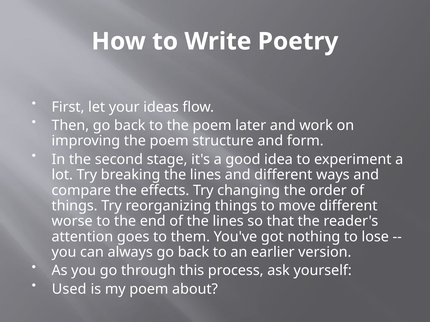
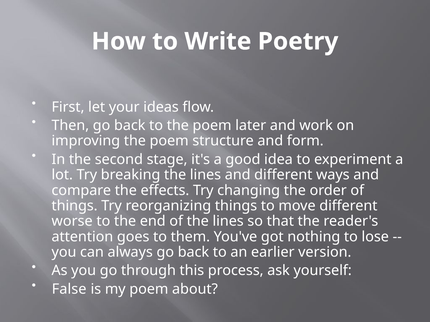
Used: Used -> False (69, 289)
